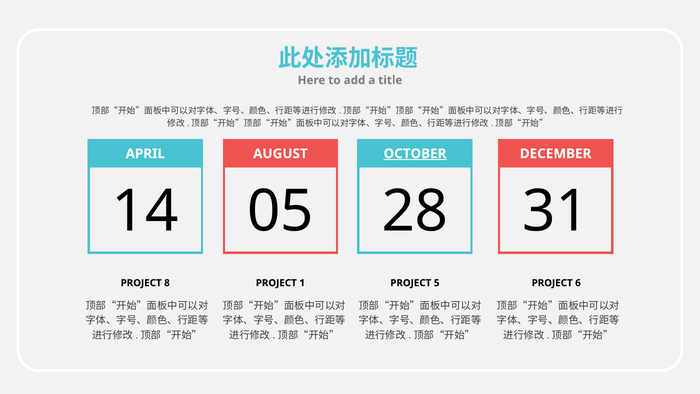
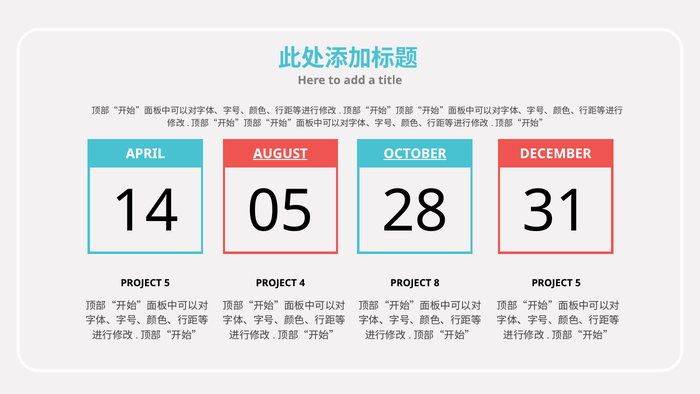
AUGUST underline: none -> present (280, 154)
8: 8 -> 5 (167, 283)
1: 1 -> 4 (302, 283)
5: 5 -> 8 (437, 283)
6: 6 -> 5 (578, 283)
